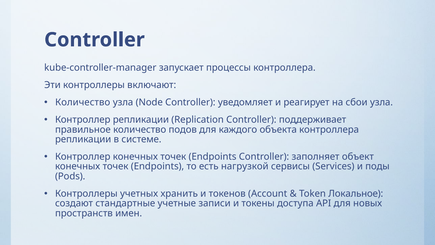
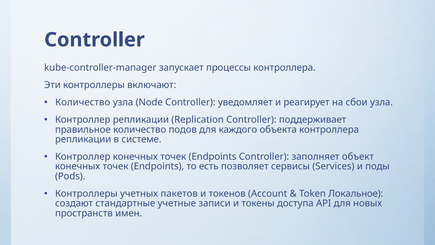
нагрузкой: нагрузкой -> позволяет (245, 166)
хранить: хранить -> пакетов (179, 193)
